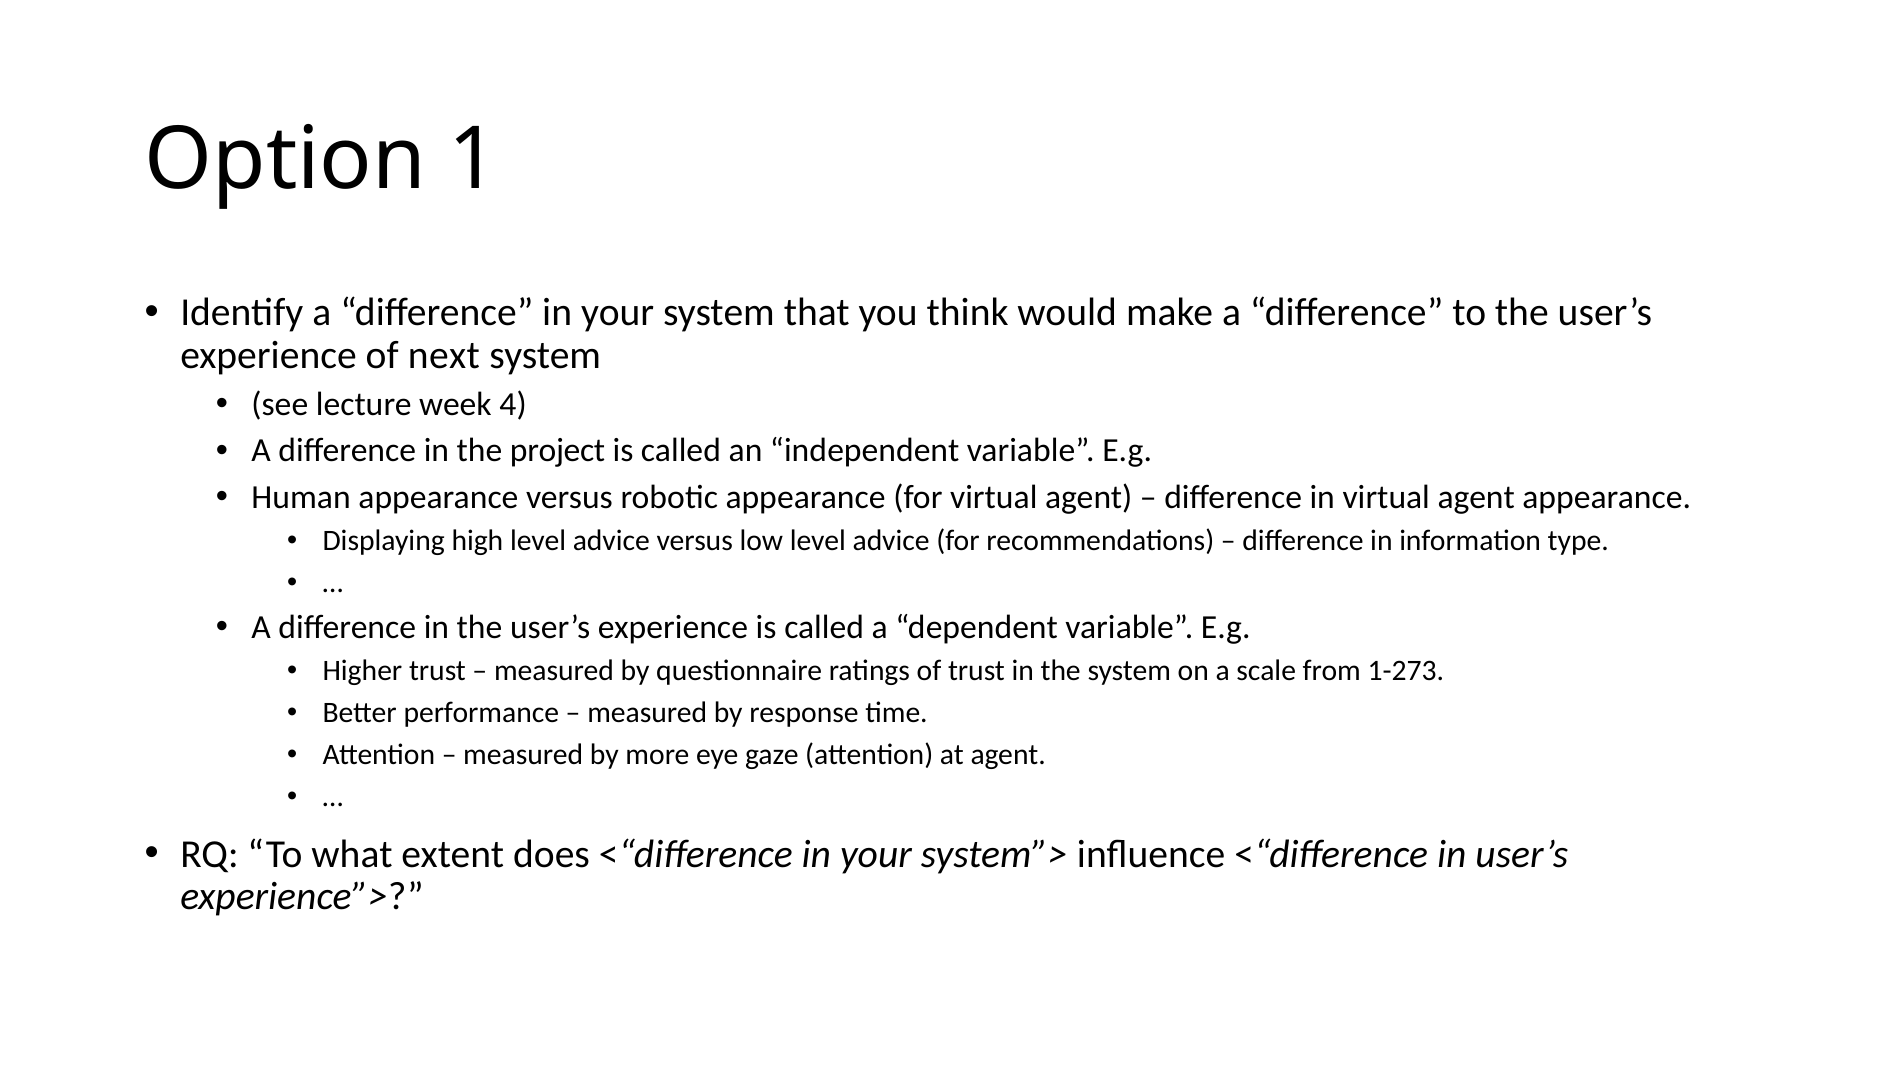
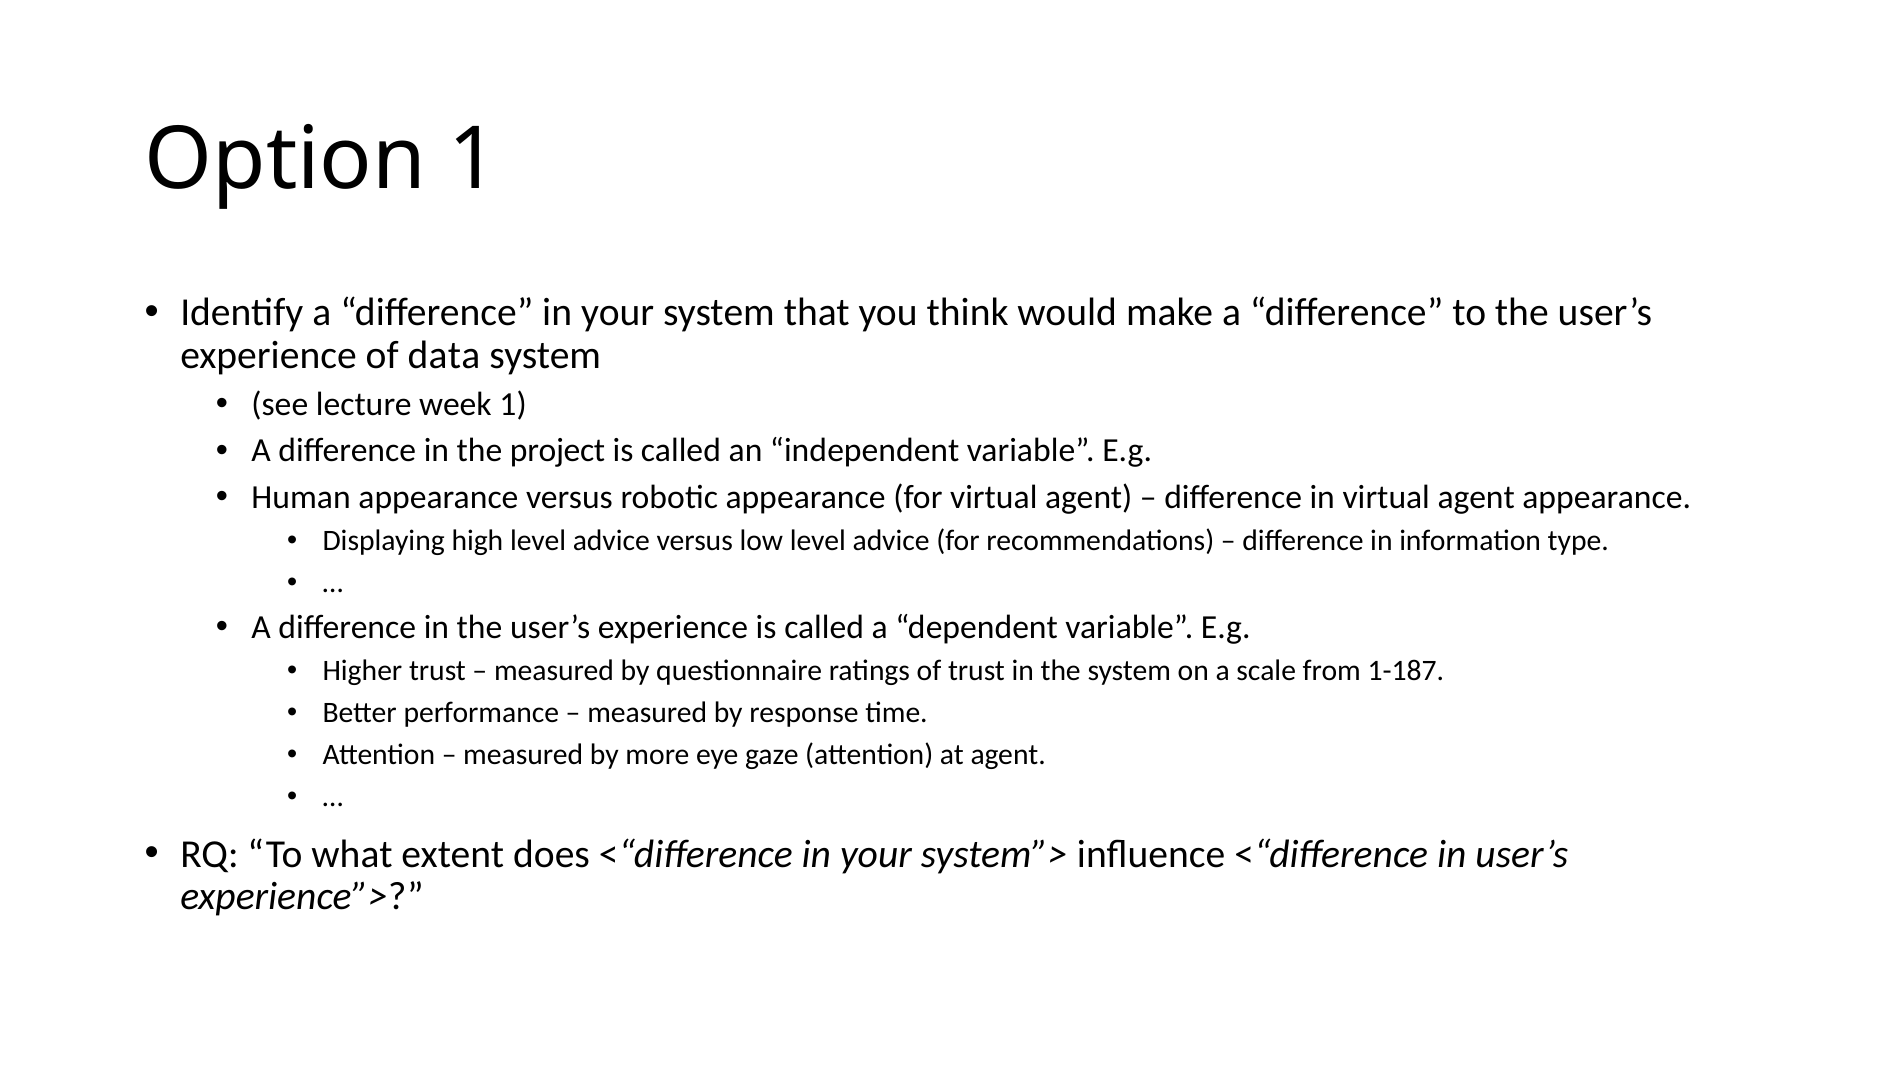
next: next -> data (444, 355)
week 4: 4 -> 1 (513, 405)
1-273: 1-273 -> 1-187 (1406, 671)
